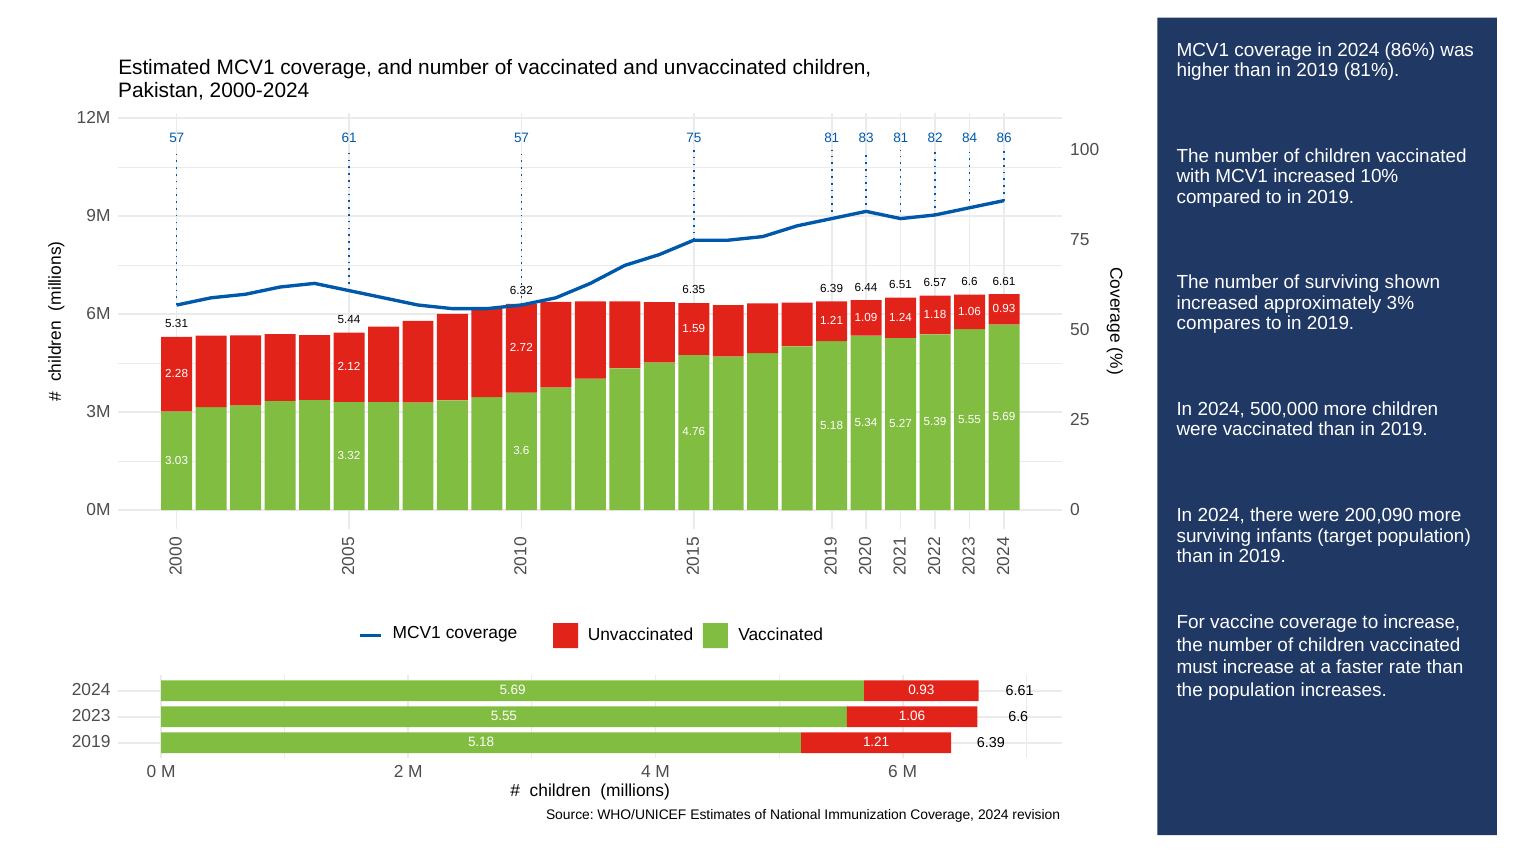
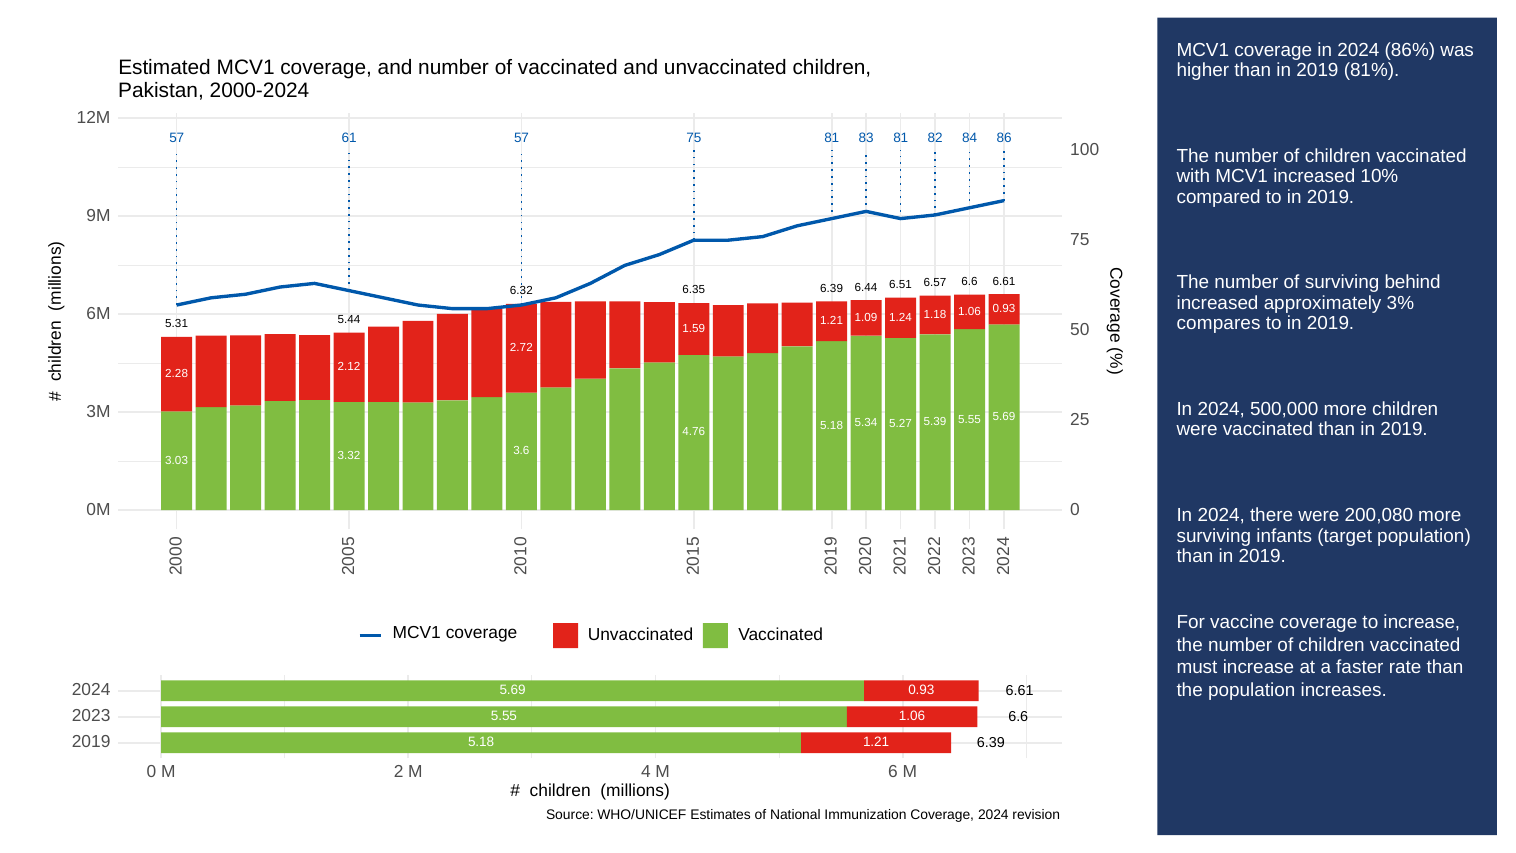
shown: shown -> behind (1413, 283)
200,090: 200,090 -> 200,080 (1379, 515)
